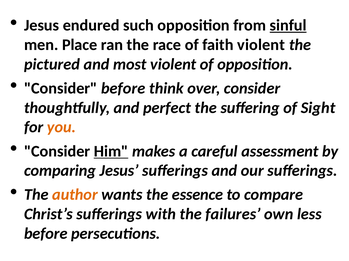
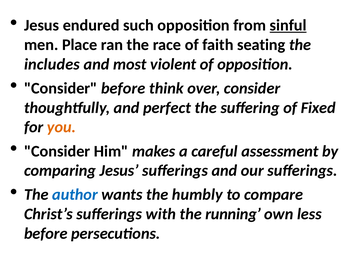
faith violent: violent -> seating (261, 45)
pictured: pictured -> includes (52, 64)
Sight: Sight -> Fixed (318, 108)
Him underline: present -> none (111, 152)
author colour: orange -> blue (75, 195)
essence: essence -> humbly (197, 195)
failures: failures -> running (233, 215)
